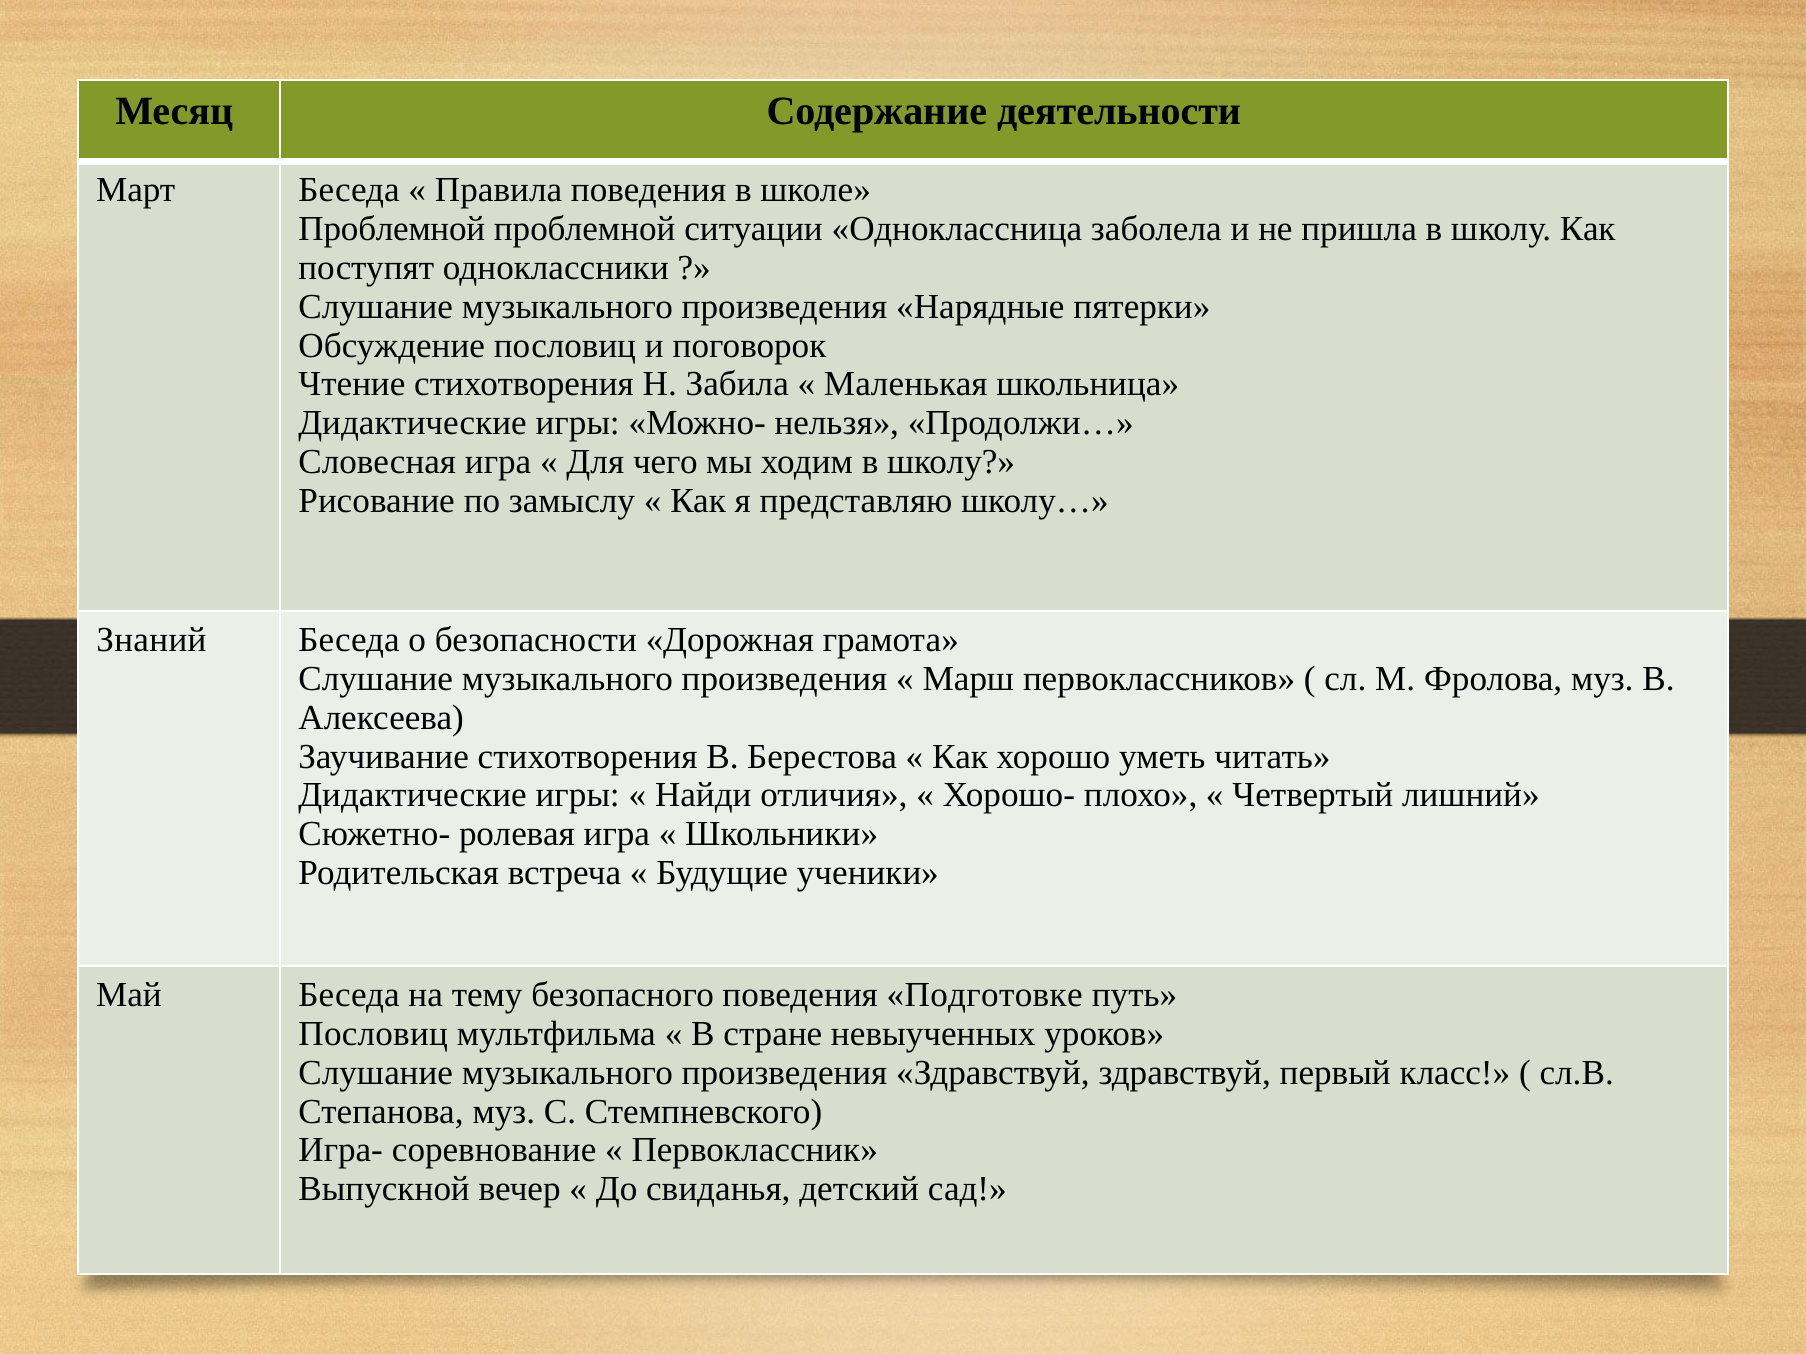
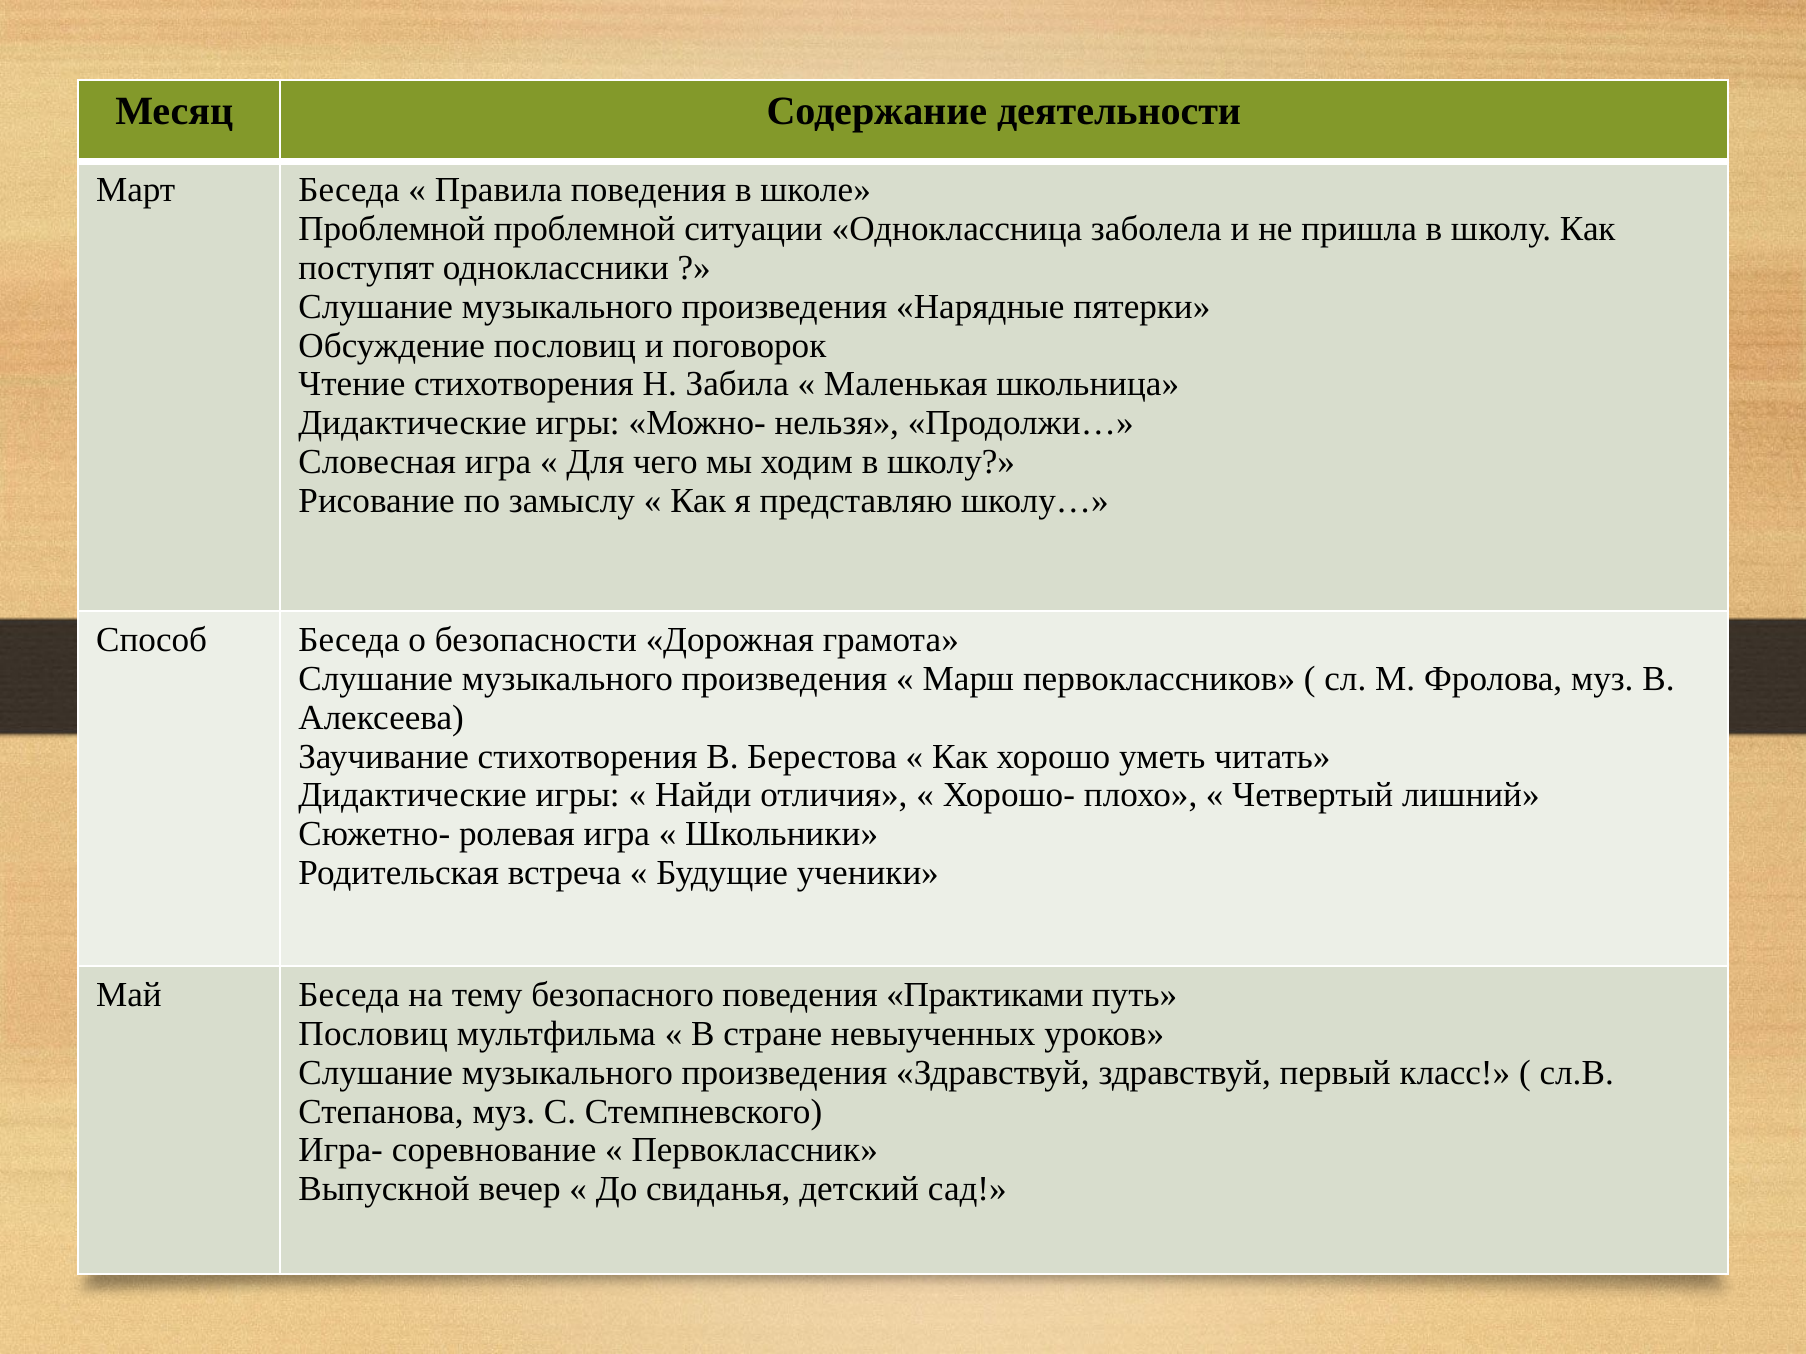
Знаний: Знаний -> Способ (152, 640)
Подготовке: Подготовке -> Практиками (985, 995)
